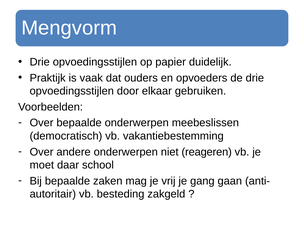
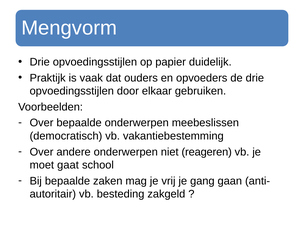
daar: daar -> gaat (68, 165)
